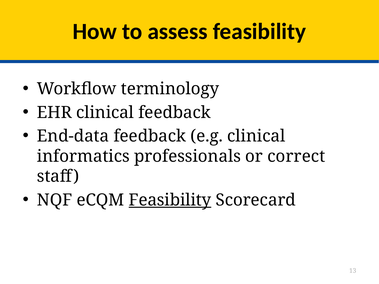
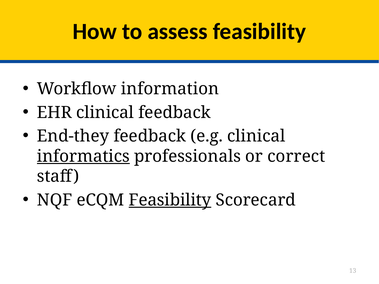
terminology: terminology -> information (170, 89)
End-data: End-data -> End-they (73, 136)
informatics underline: none -> present (83, 156)
